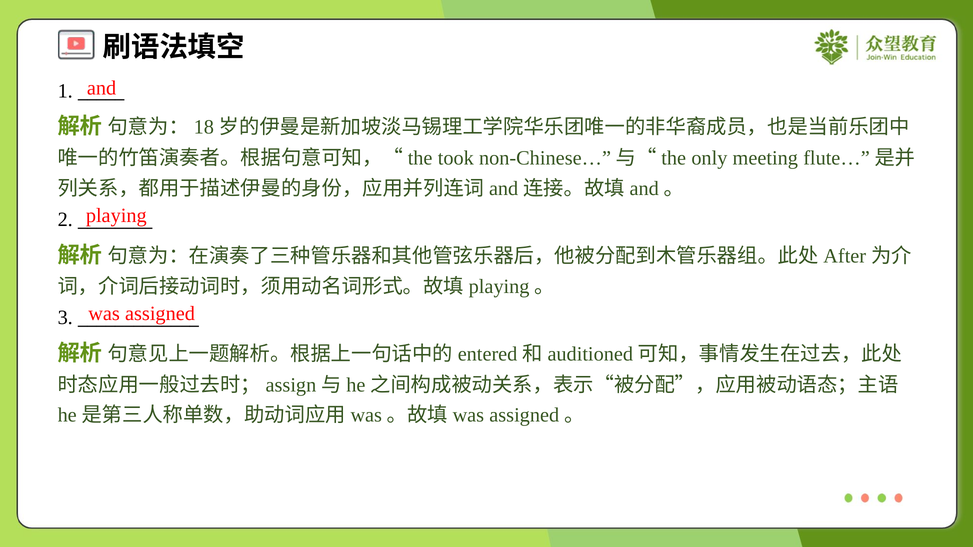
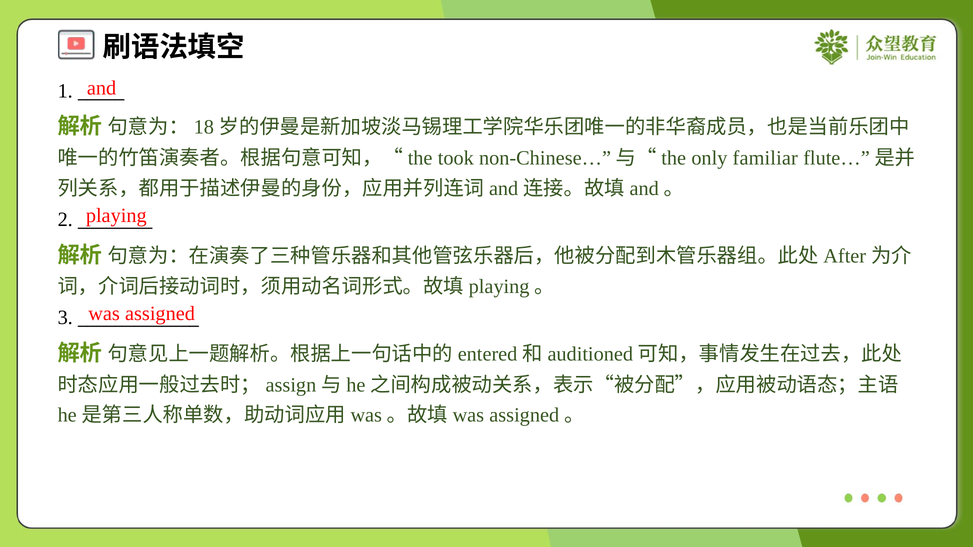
meeting: meeting -> familiar (765, 158)
